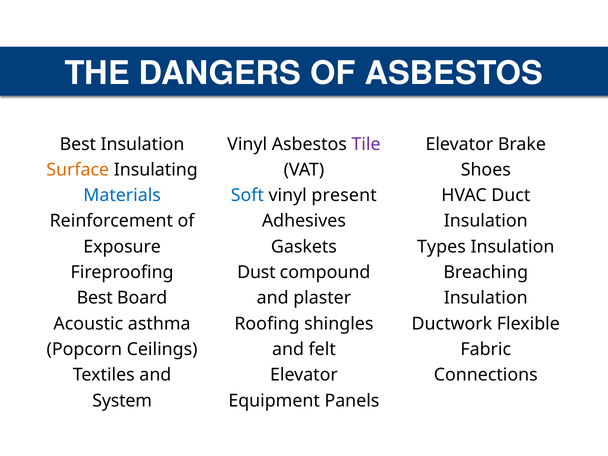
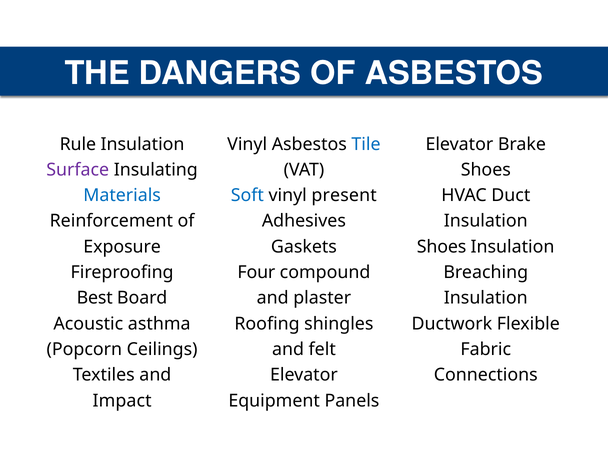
Best: Best -> Rule (78, 144)
Tile colour: purple -> blue (366, 144)
Surface colour: orange -> purple (78, 170)
Types: Types -> Shoes (442, 247)
Dust: Dust -> Four (256, 272)
System: System -> Impact (122, 401)
